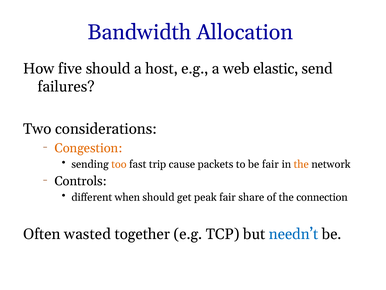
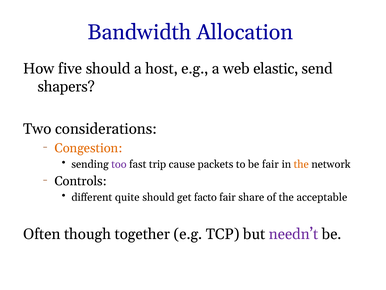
failures: failures -> shapers (66, 87)
too colour: orange -> purple (119, 164)
when: when -> quite (127, 197)
peak: peak -> facto (205, 197)
connection: connection -> acceptable (322, 197)
wasted: wasted -> though (88, 234)
needn’t colour: blue -> purple (294, 234)
